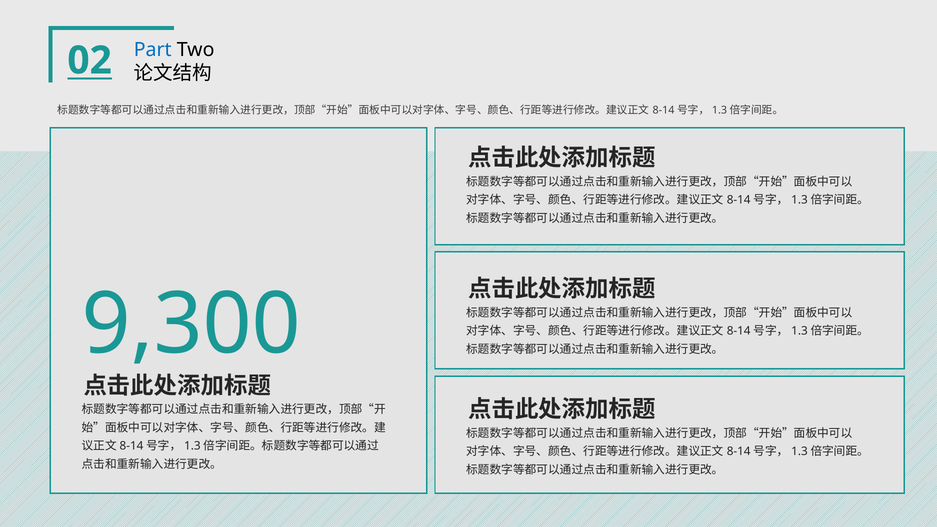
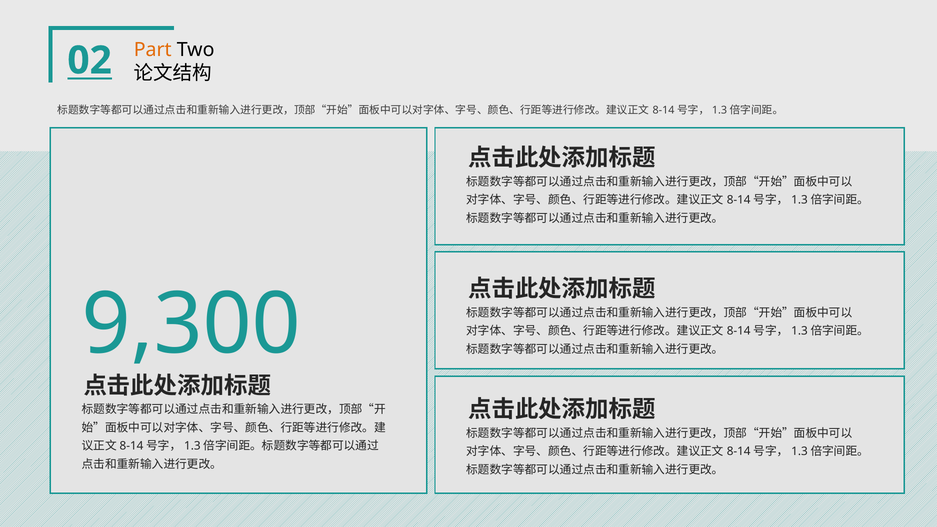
Part colour: blue -> orange (153, 50)
